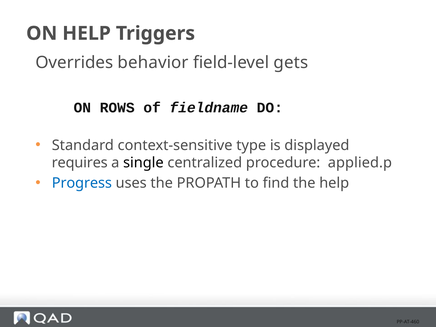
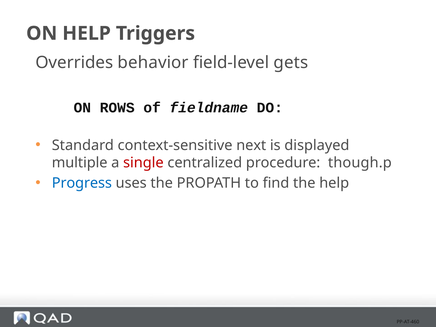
type: type -> next (251, 145)
requires: requires -> multiple (80, 163)
single colour: black -> red (143, 163)
applied.p: applied.p -> though.p (360, 163)
